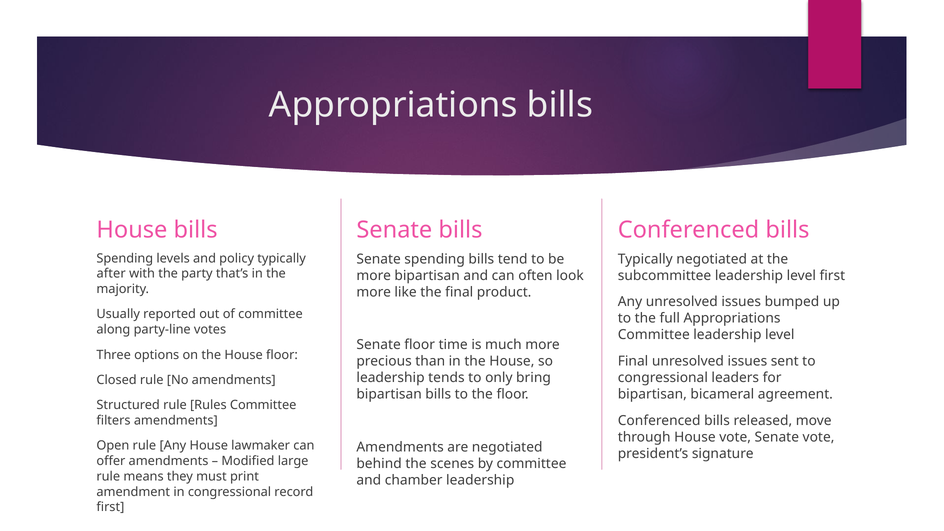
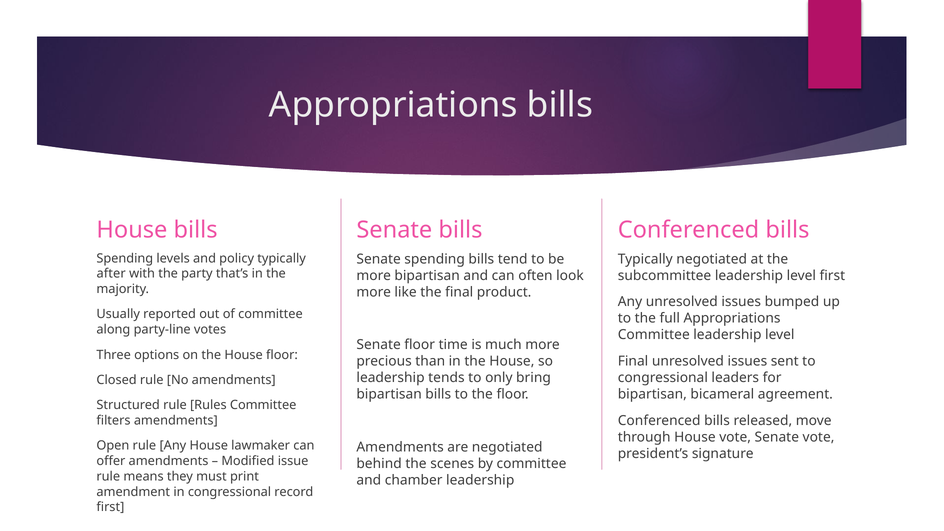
large: large -> issue (293, 461)
